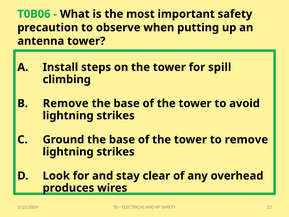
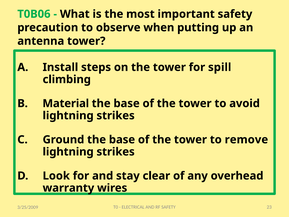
Remove: Remove -> Material (66, 103)
produces: produces -> warranty (68, 188)
